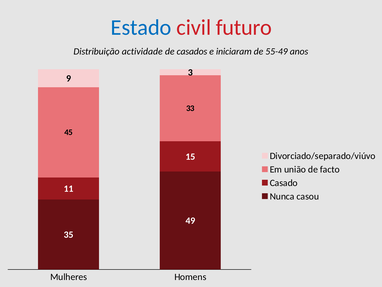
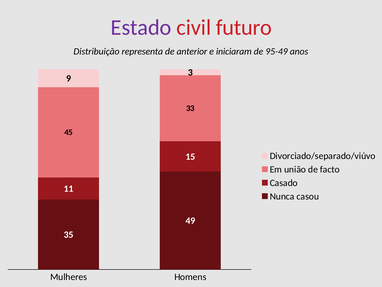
Estado colour: blue -> purple (141, 28)
actividade: actividade -> representa (142, 51)
casados: casados -> anterior (192, 51)
55-49: 55-49 -> 95-49 (277, 51)
